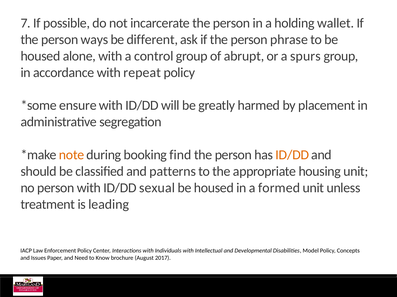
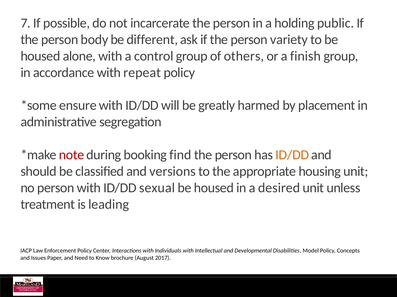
wallet: wallet -> public (336, 23)
ways: ways -> body (94, 40)
phrase: phrase -> variety (289, 40)
abrupt: abrupt -> others (244, 56)
spurs: spurs -> finish (306, 56)
note colour: orange -> red (72, 155)
patterns: patterns -> versions (173, 172)
formed: formed -> desired (279, 188)
